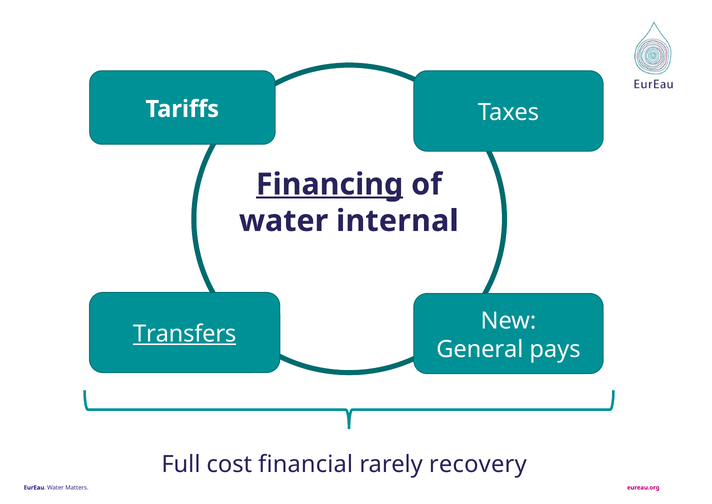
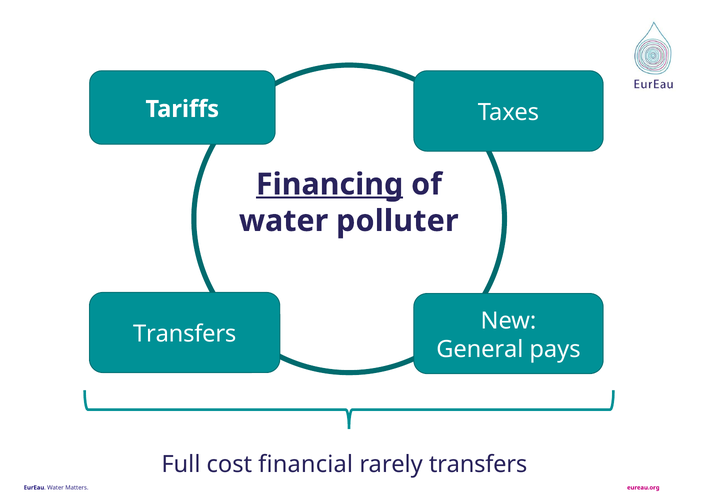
internal: internal -> polluter (397, 221)
Transfers underline: present -> none (185, 334)
rarely recovery: recovery -> transfers (478, 464)
